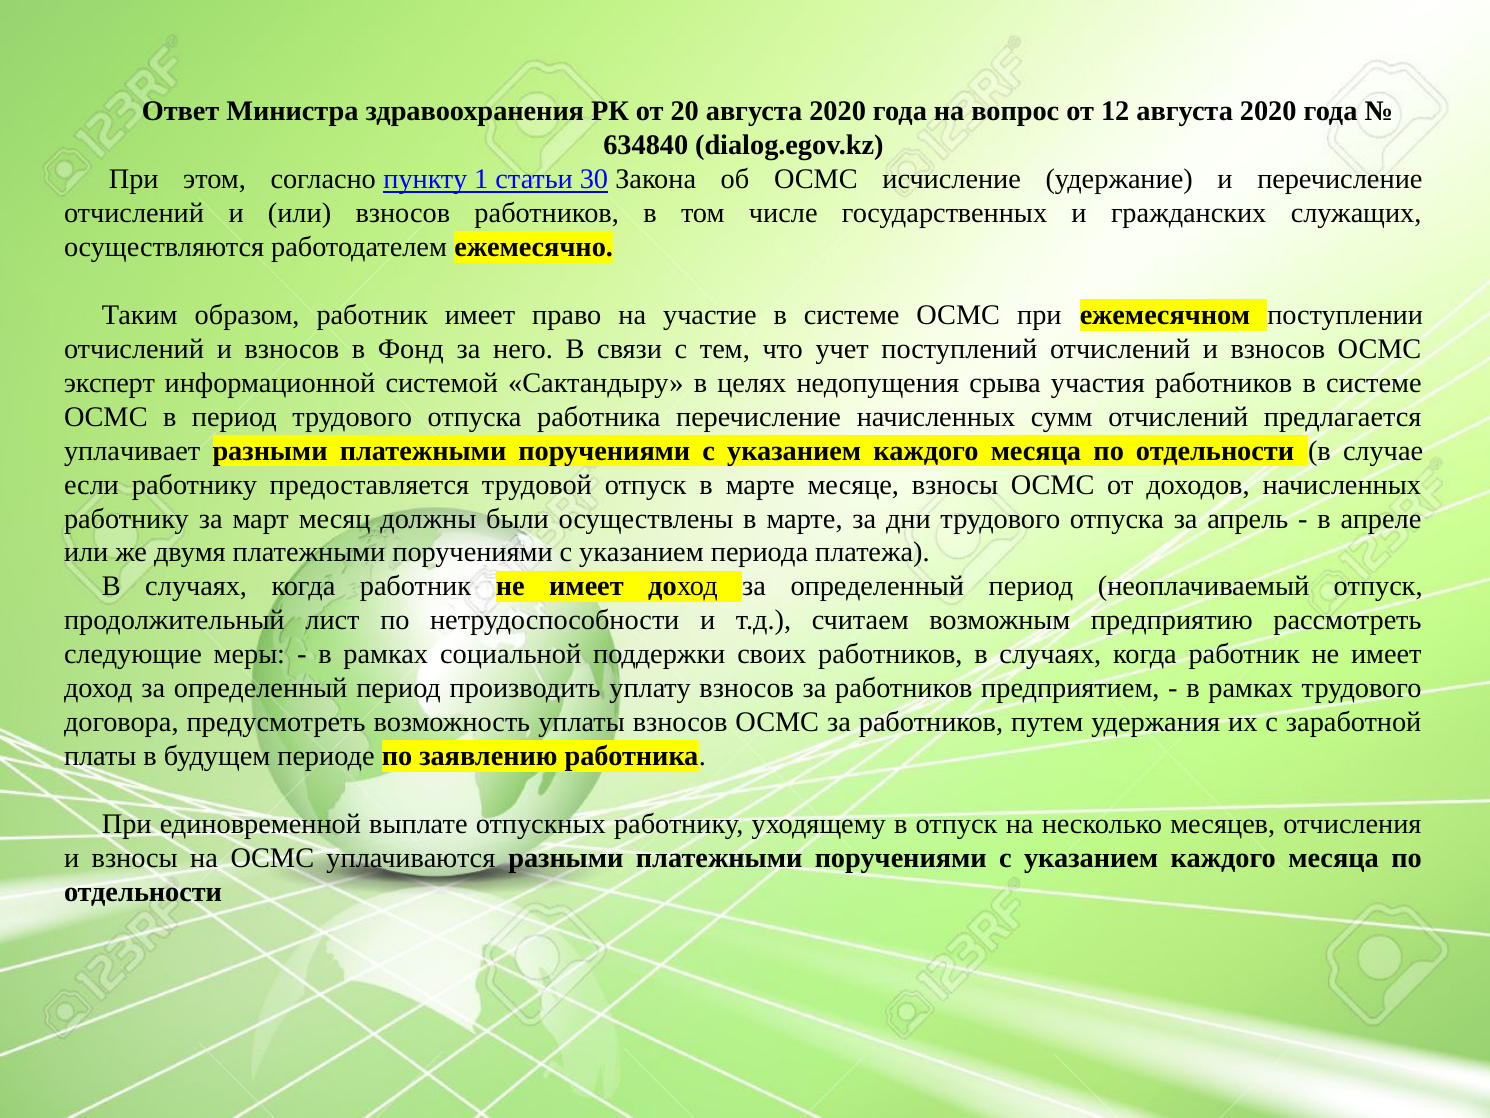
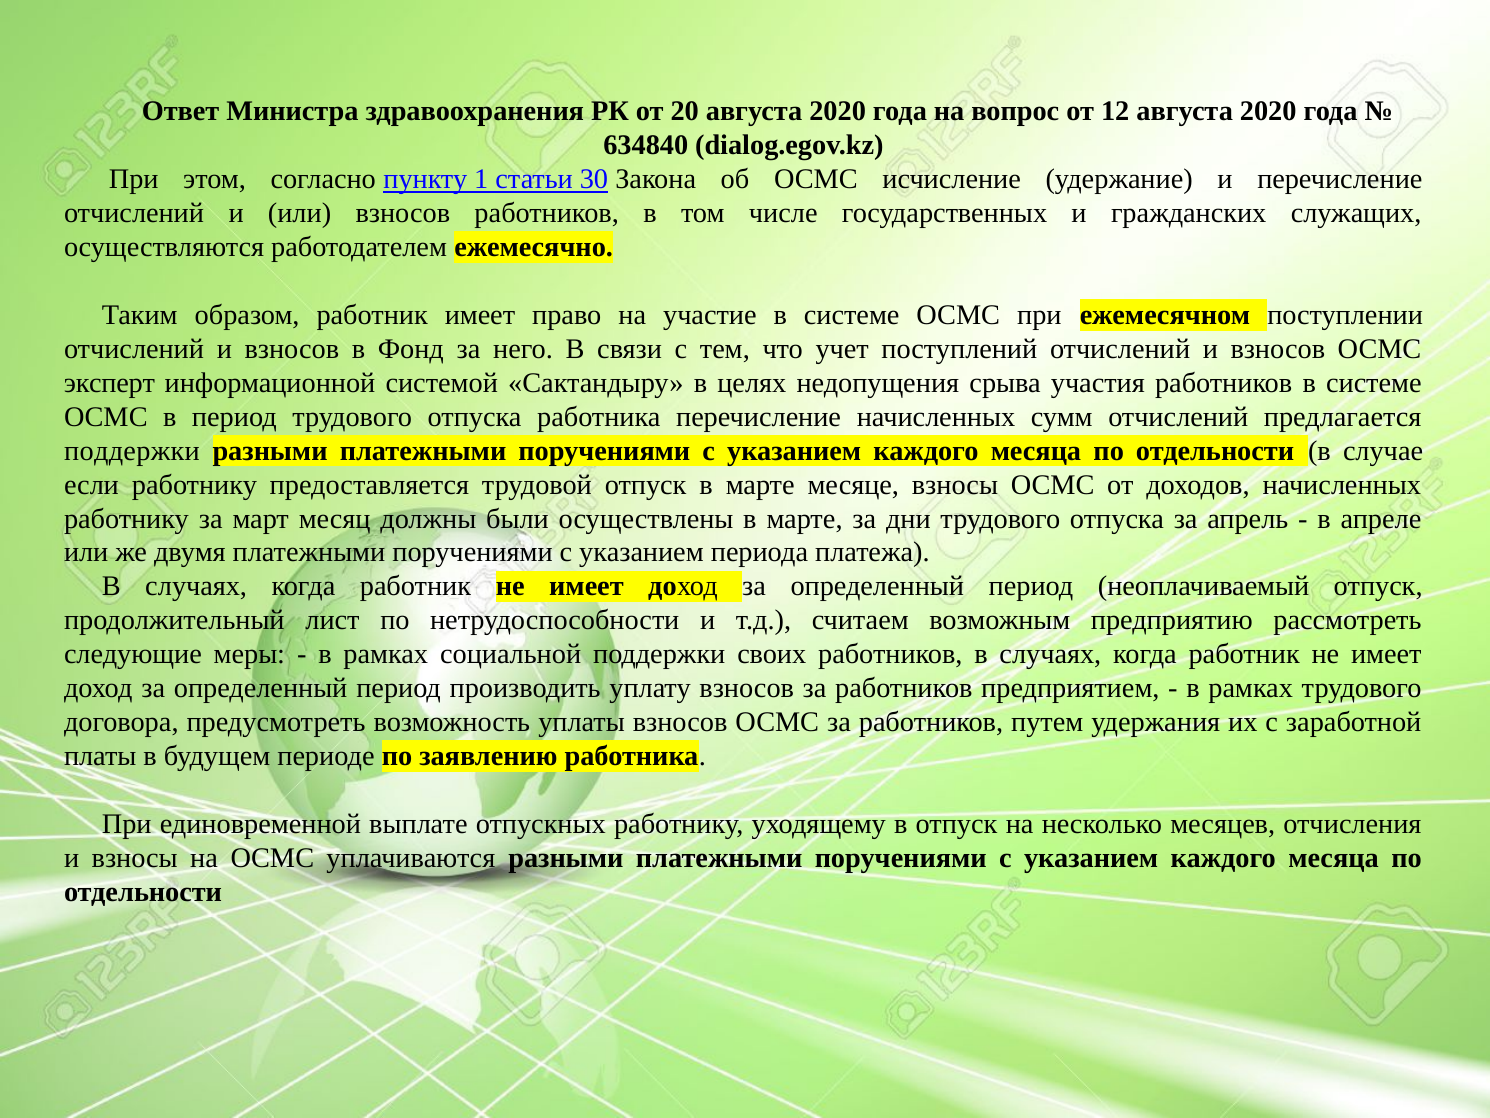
уплачивает: уплачивает -> поддержки (132, 451)
